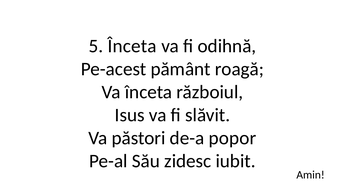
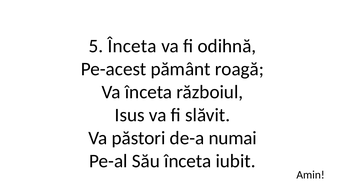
popor: popor -> numai (233, 138)
Său zidesc: zidesc -> înceta (188, 161)
